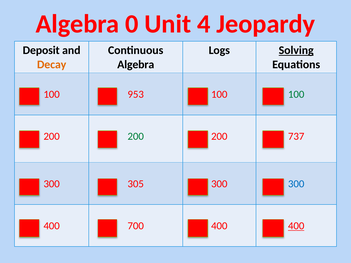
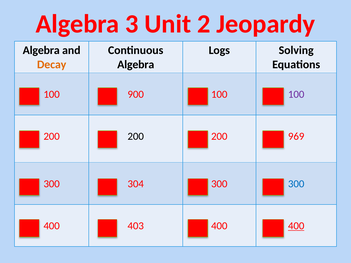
0: 0 -> 3 (132, 24)
4: 4 -> 2 (204, 24)
Deposit: Deposit -> Algebra (41, 50)
Solving underline: present -> none (296, 50)
953: 953 -> 900 (136, 94)
100 colour: green -> purple (296, 94)
200 colour: green -> black (136, 136)
737: 737 -> 969 (296, 136)
305: 305 -> 304 (136, 184)
700: 700 -> 403 (136, 226)
